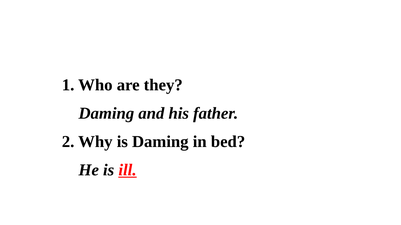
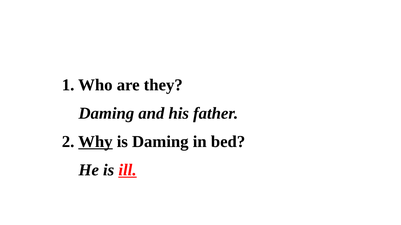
Why underline: none -> present (95, 142)
